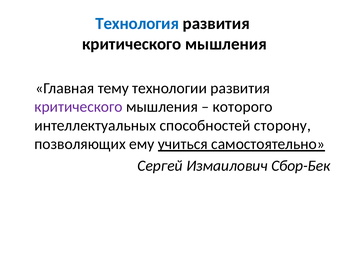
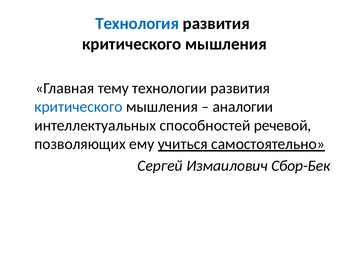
критического colour: purple -> blue (79, 107)
которого: которого -> аналогии (243, 107)
сторону: сторону -> речевой (283, 125)
